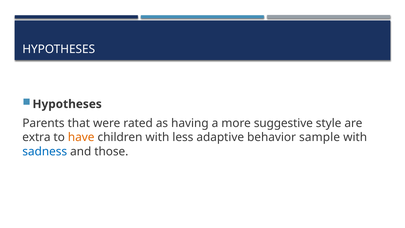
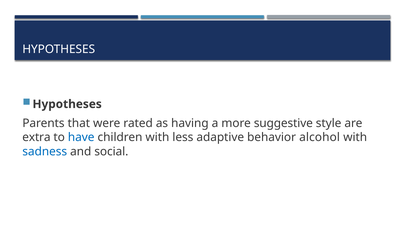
have colour: orange -> blue (81, 137)
sample: sample -> alcohol (320, 137)
those: those -> social (111, 151)
